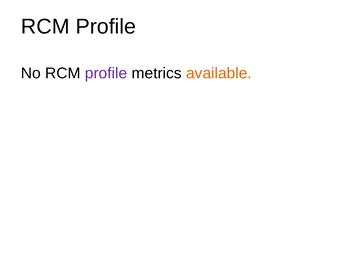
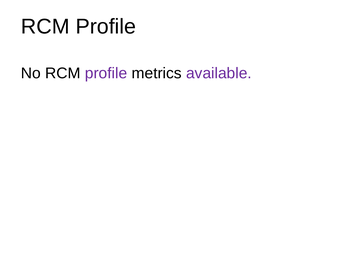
available colour: orange -> purple (219, 73)
